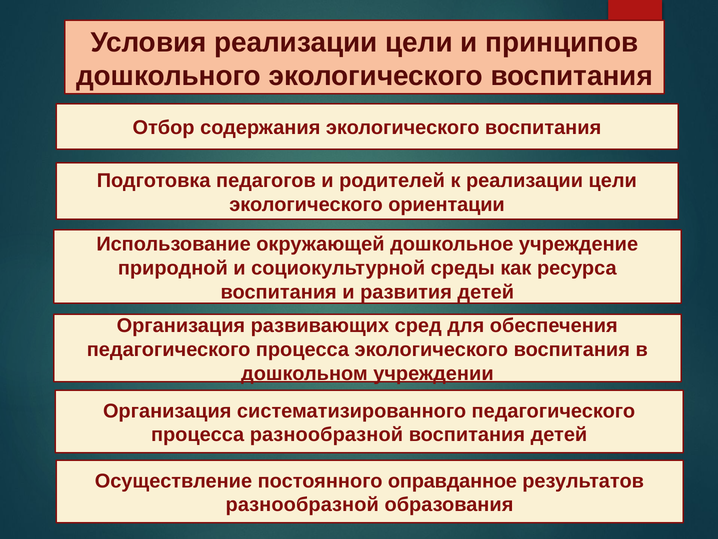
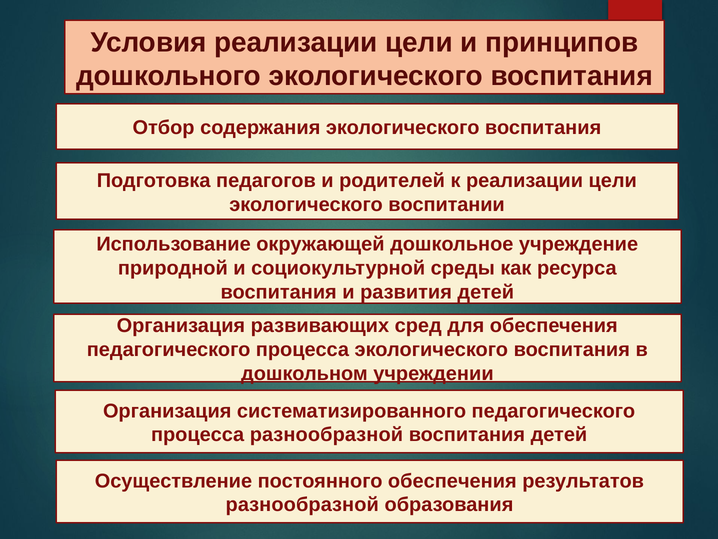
ориентации: ориентации -> воспитании (447, 204)
постоянного оправданное: оправданное -> обеспечения (452, 480)
